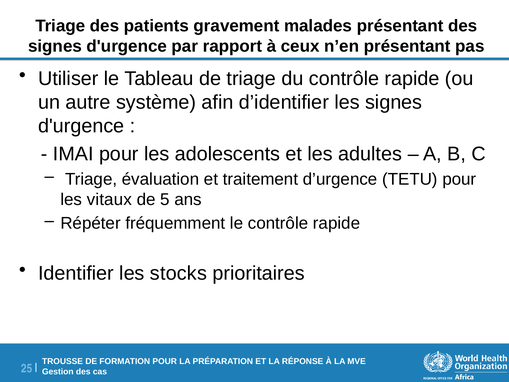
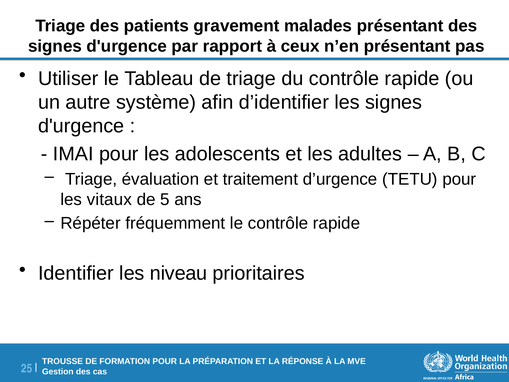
stocks: stocks -> niveau (179, 273)
